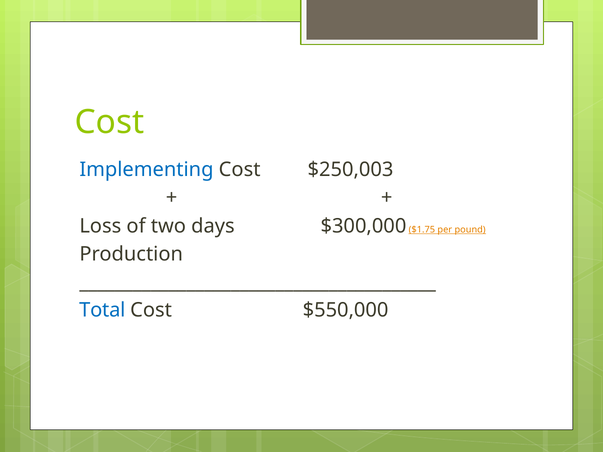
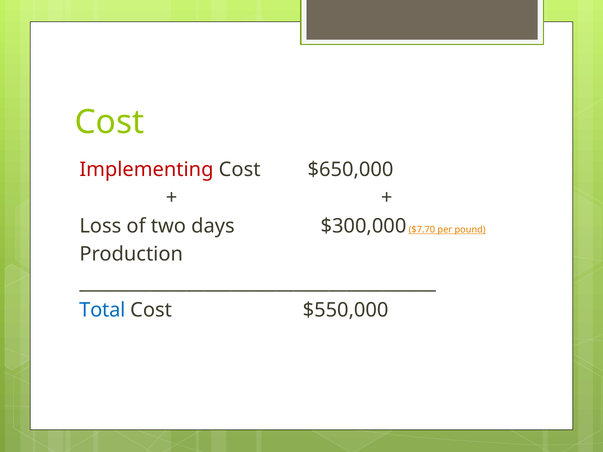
Implementing colour: blue -> red (146, 170)
$250,003: $250,003 -> $650,000 (350, 170)
$1.75: $1.75 -> $7.70 (422, 230)
